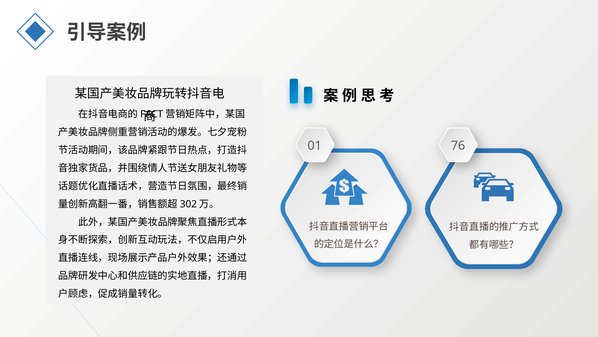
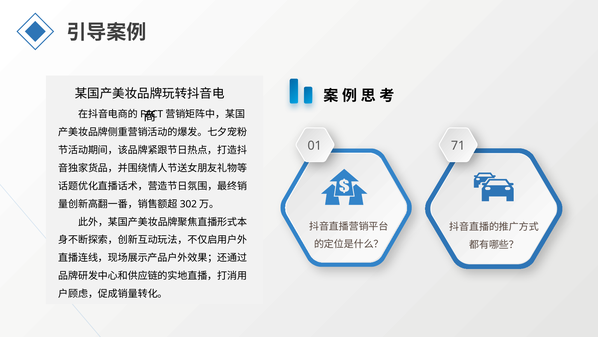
76: 76 -> 71 (458, 145)
